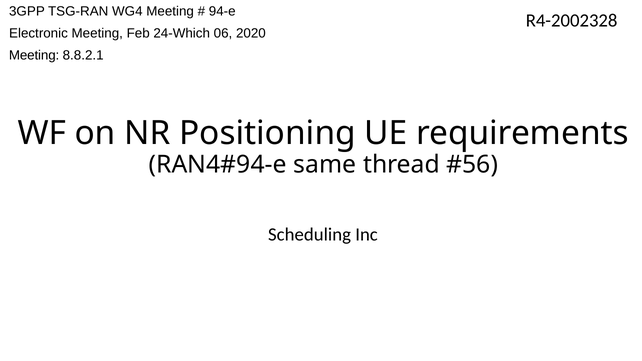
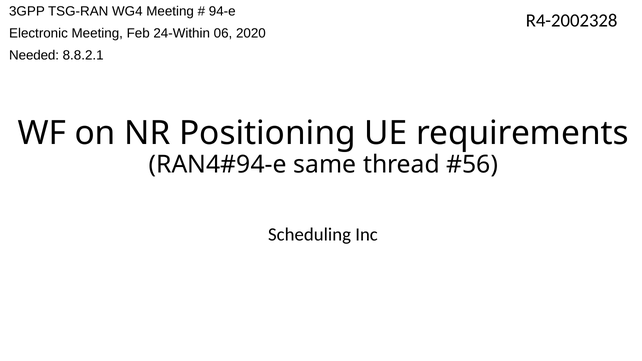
24-Which: 24-Which -> 24-Within (182, 33)
Meeting: Meeting -> Needed (34, 56)
